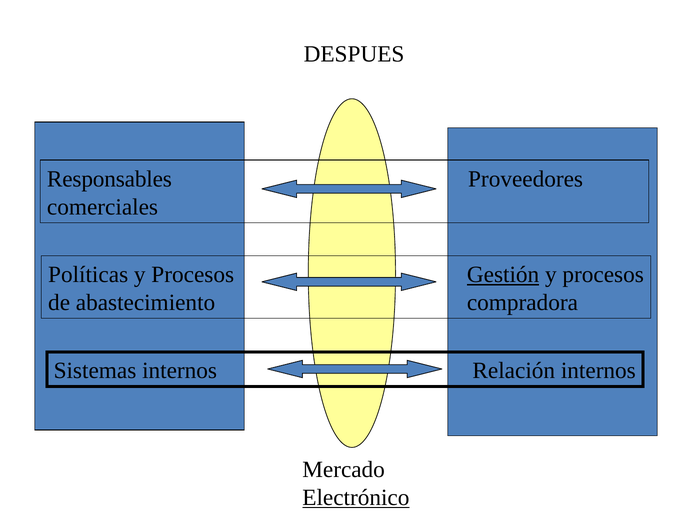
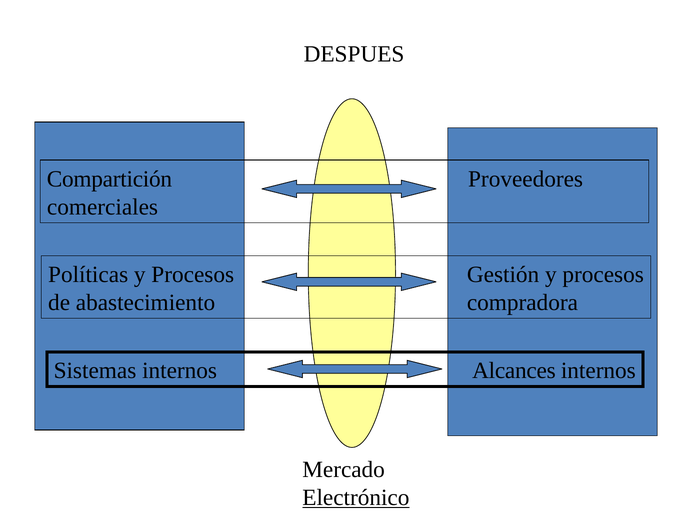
Responsables: Responsables -> Compartición (109, 179)
Gestión underline: present -> none (503, 275)
Relación: Relación -> Alcances (514, 371)
